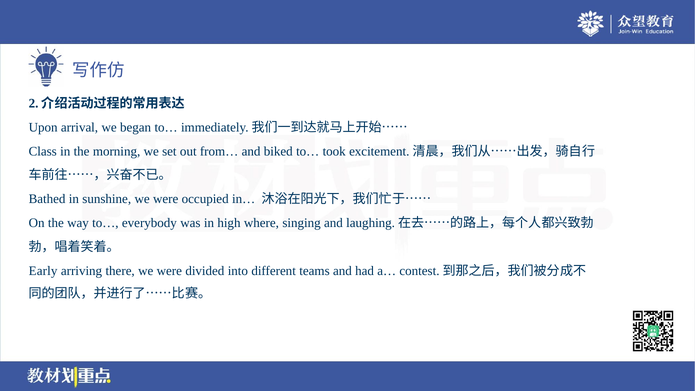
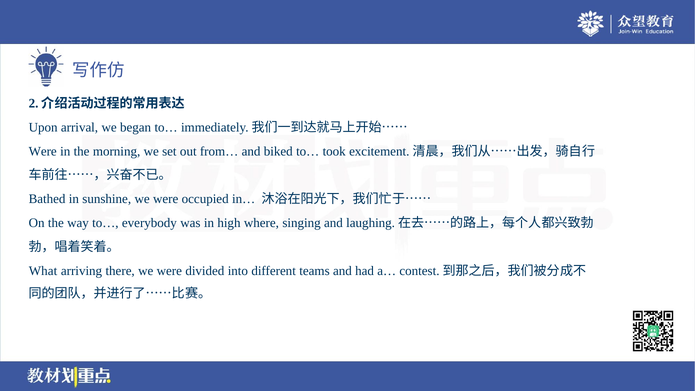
Class: Class -> Were (43, 151)
Early: Early -> What (43, 271)
